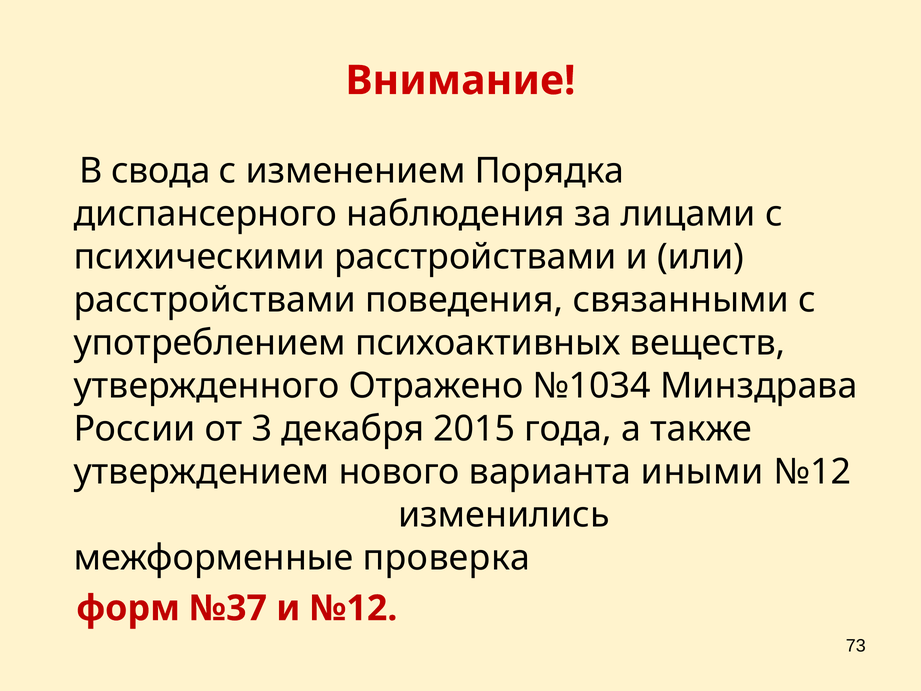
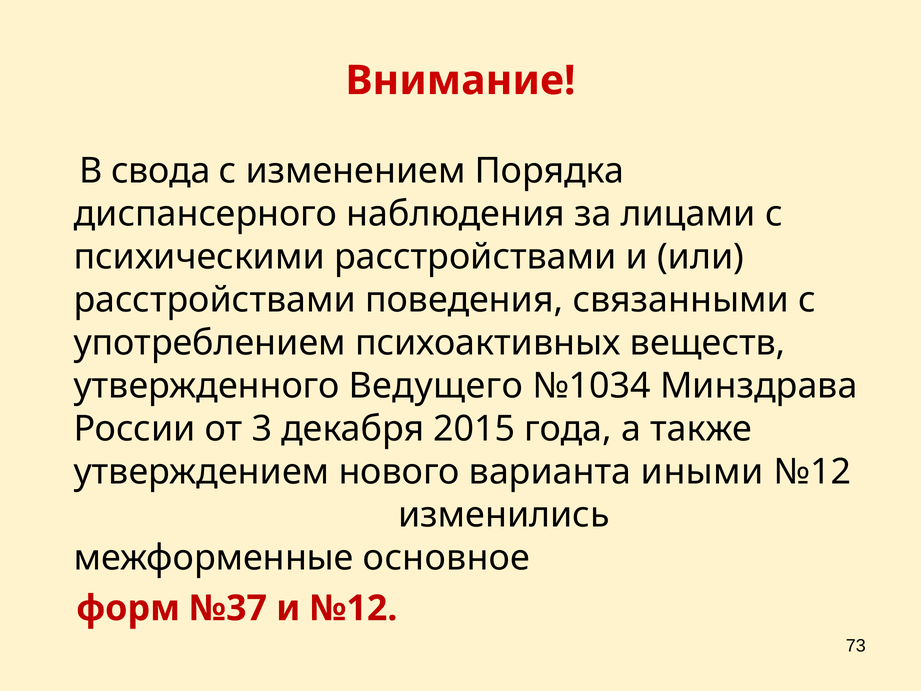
Отражено: Отражено -> Ведущего (436, 386)
проверка: проверка -> основное (447, 558)
